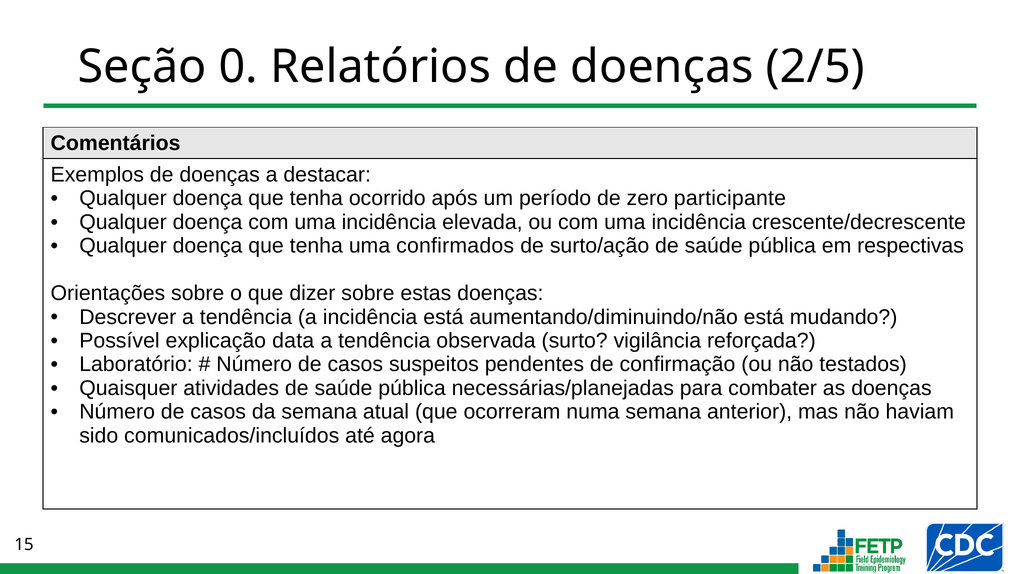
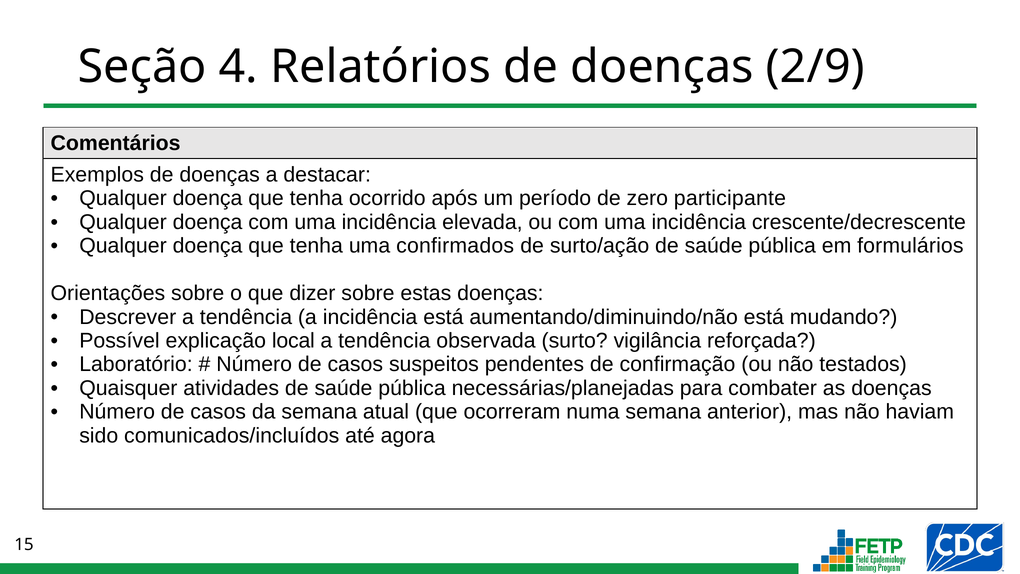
0: 0 -> 4 (238, 67)
2/5: 2/5 -> 2/9 (815, 67)
respectivas: respectivas -> formulários (910, 246)
data: data -> local (293, 341)
